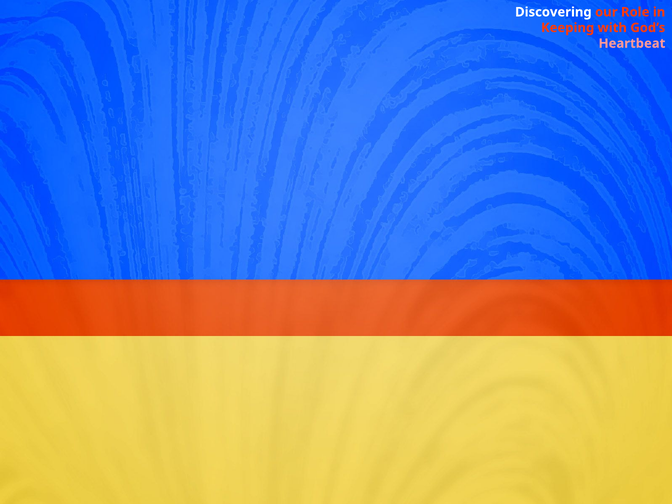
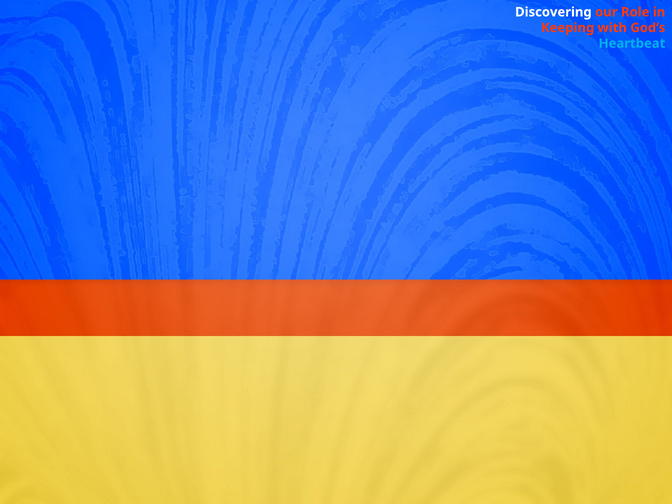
Heartbeat colour: pink -> light blue (632, 43)
